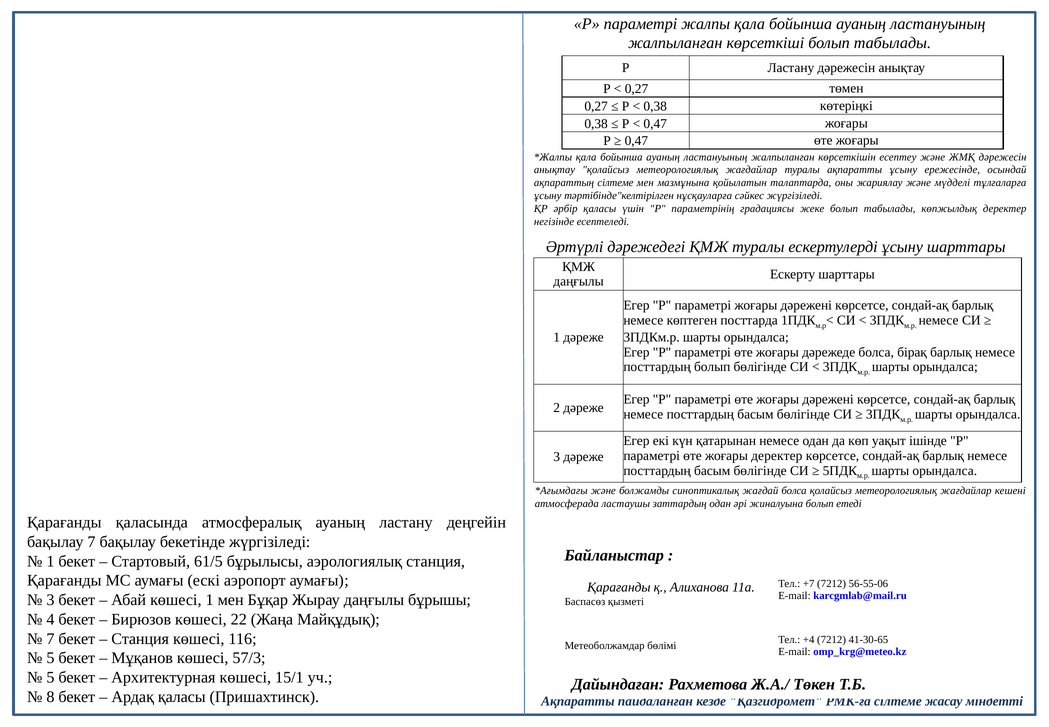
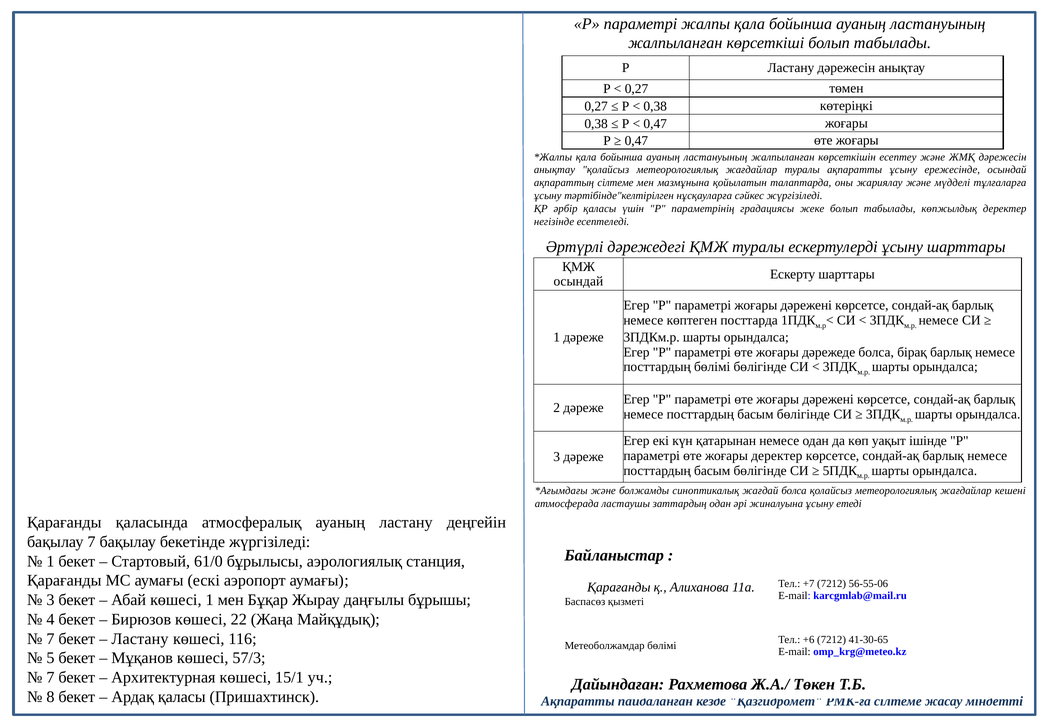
даңғылы: даңғылы -> осындай (578, 281)
посттардың болып: болып -> бөлімі (712, 367)
жиналуына болып: болып -> ұсыну (820, 503)
61/5: 61/5 -> 61/0 (208, 561)
Станция: Станция -> Ластану (140, 638)
+4: +4 -> +6 (809, 639)
5: 5 -> 7 (50, 677)
